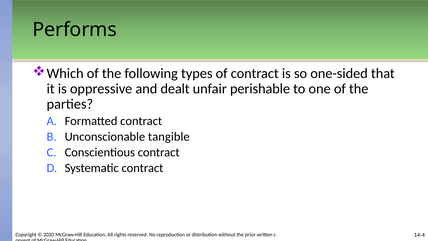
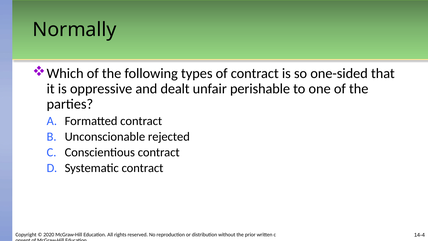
Performs: Performs -> Normally (75, 30)
tangible: tangible -> rejected (169, 137)
